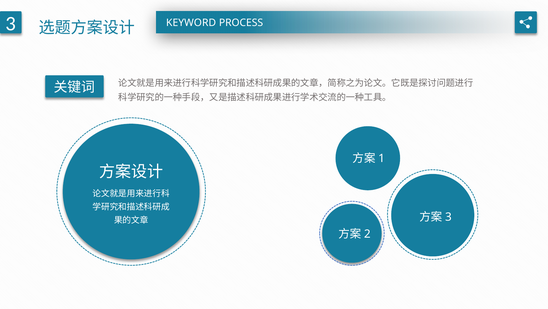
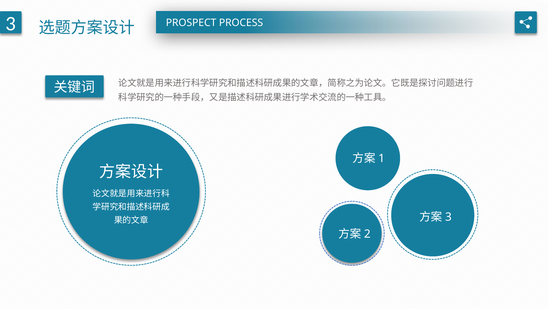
KEYWORD: KEYWORD -> PROSPECT (191, 23)
